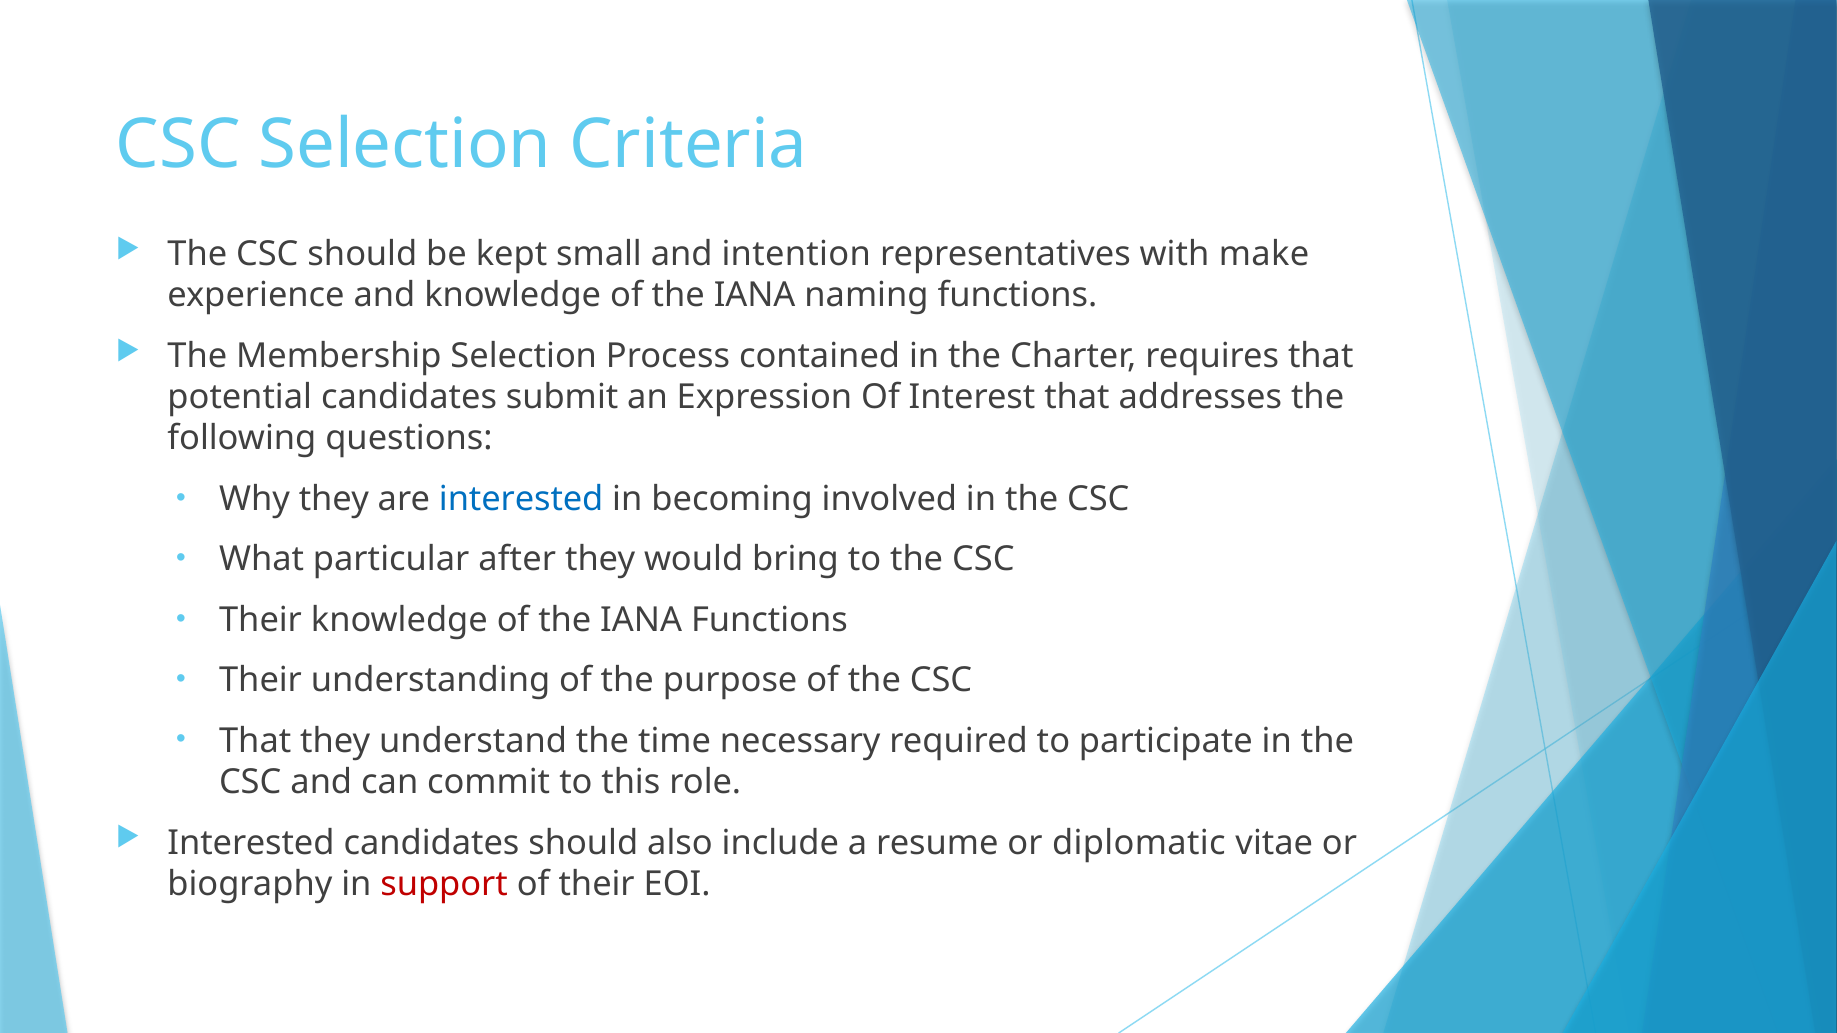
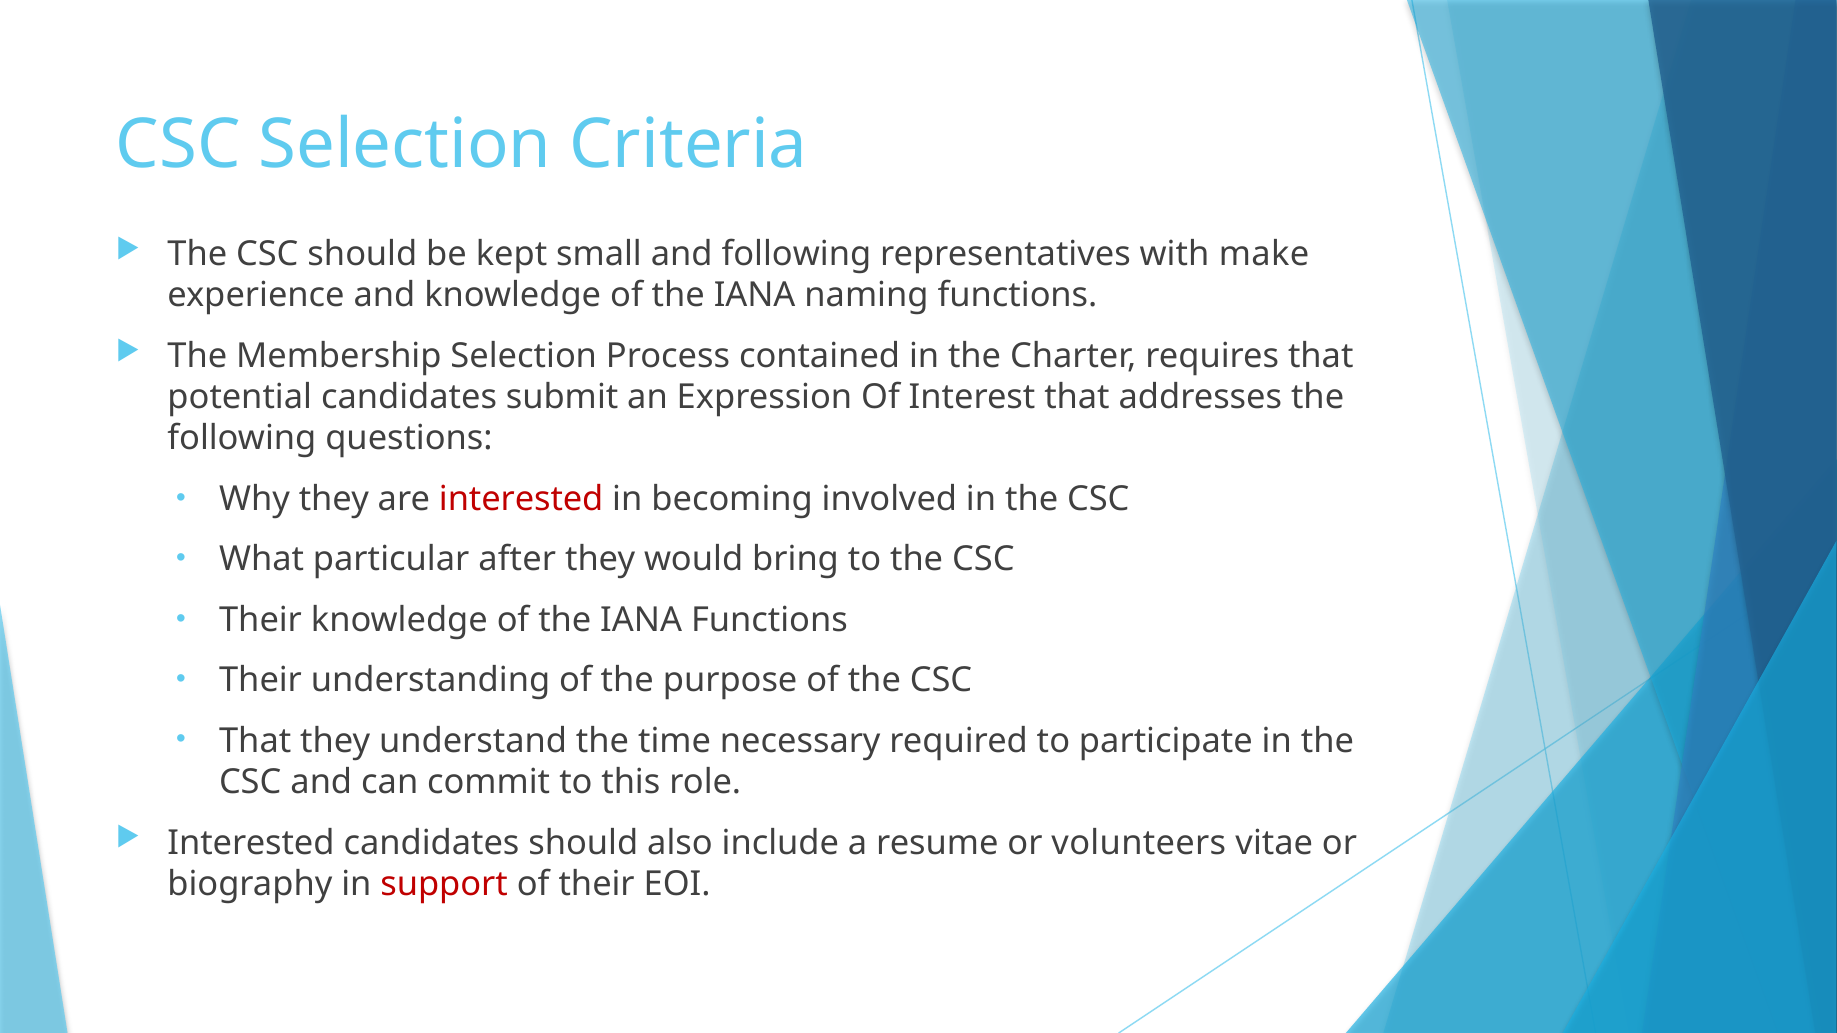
and intention: intention -> following (796, 254)
interested colour: blue -> red (521, 499)
diplomatic: diplomatic -> volunteers (1139, 843)
